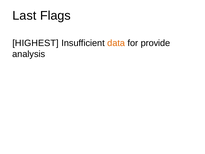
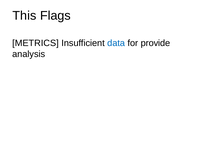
Last: Last -> This (24, 16)
HIGHEST: HIGHEST -> METRICS (36, 43)
data colour: orange -> blue (116, 43)
